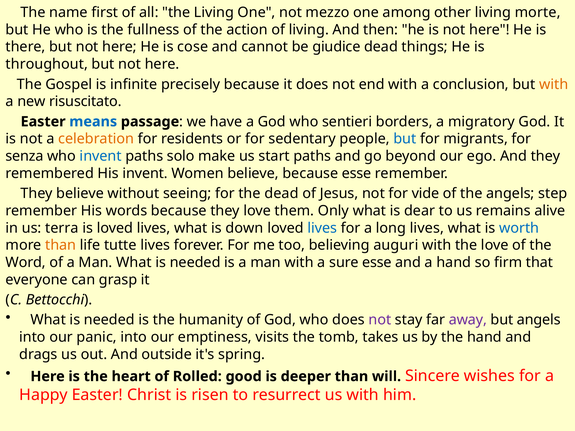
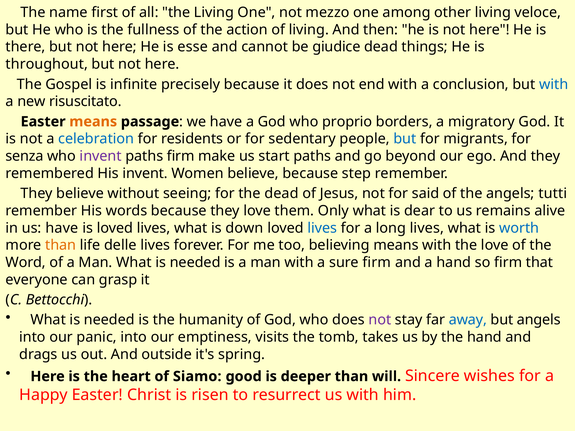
morte: morte -> veloce (538, 12)
cose: cose -> esse (193, 47)
with colour: orange -> blue (554, 84)
means colour: blue -> orange (93, 122)
sentieri: sentieri -> proprio (347, 122)
celebration colour: orange -> blue (96, 139)
invent colour: blue -> purple (101, 156)
paths solo: solo -> firm (181, 156)
because esse: esse -> step (357, 173)
vide: vide -> said (426, 194)
step: step -> tutti (553, 194)
us terra: terra -> have (62, 228)
tutte: tutte -> delle (120, 245)
believing auguri: auguri -> means (396, 245)
sure esse: esse -> firm (377, 263)
away colour: purple -> blue (468, 320)
Rolled: Rolled -> Siamo (197, 377)
